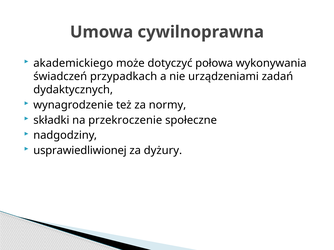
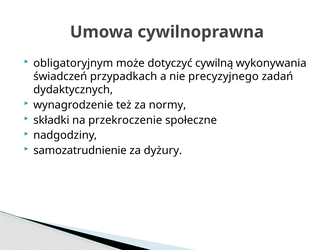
akademickiego: akademickiego -> obligatoryjnym (73, 63)
połowa: połowa -> cywilną (214, 63)
urządzeniami: urządzeniami -> precyzyjnego (223, 77)
usprawiedliwionej: usprawiedliwionej -> samozatrudnienie (80, 151)
